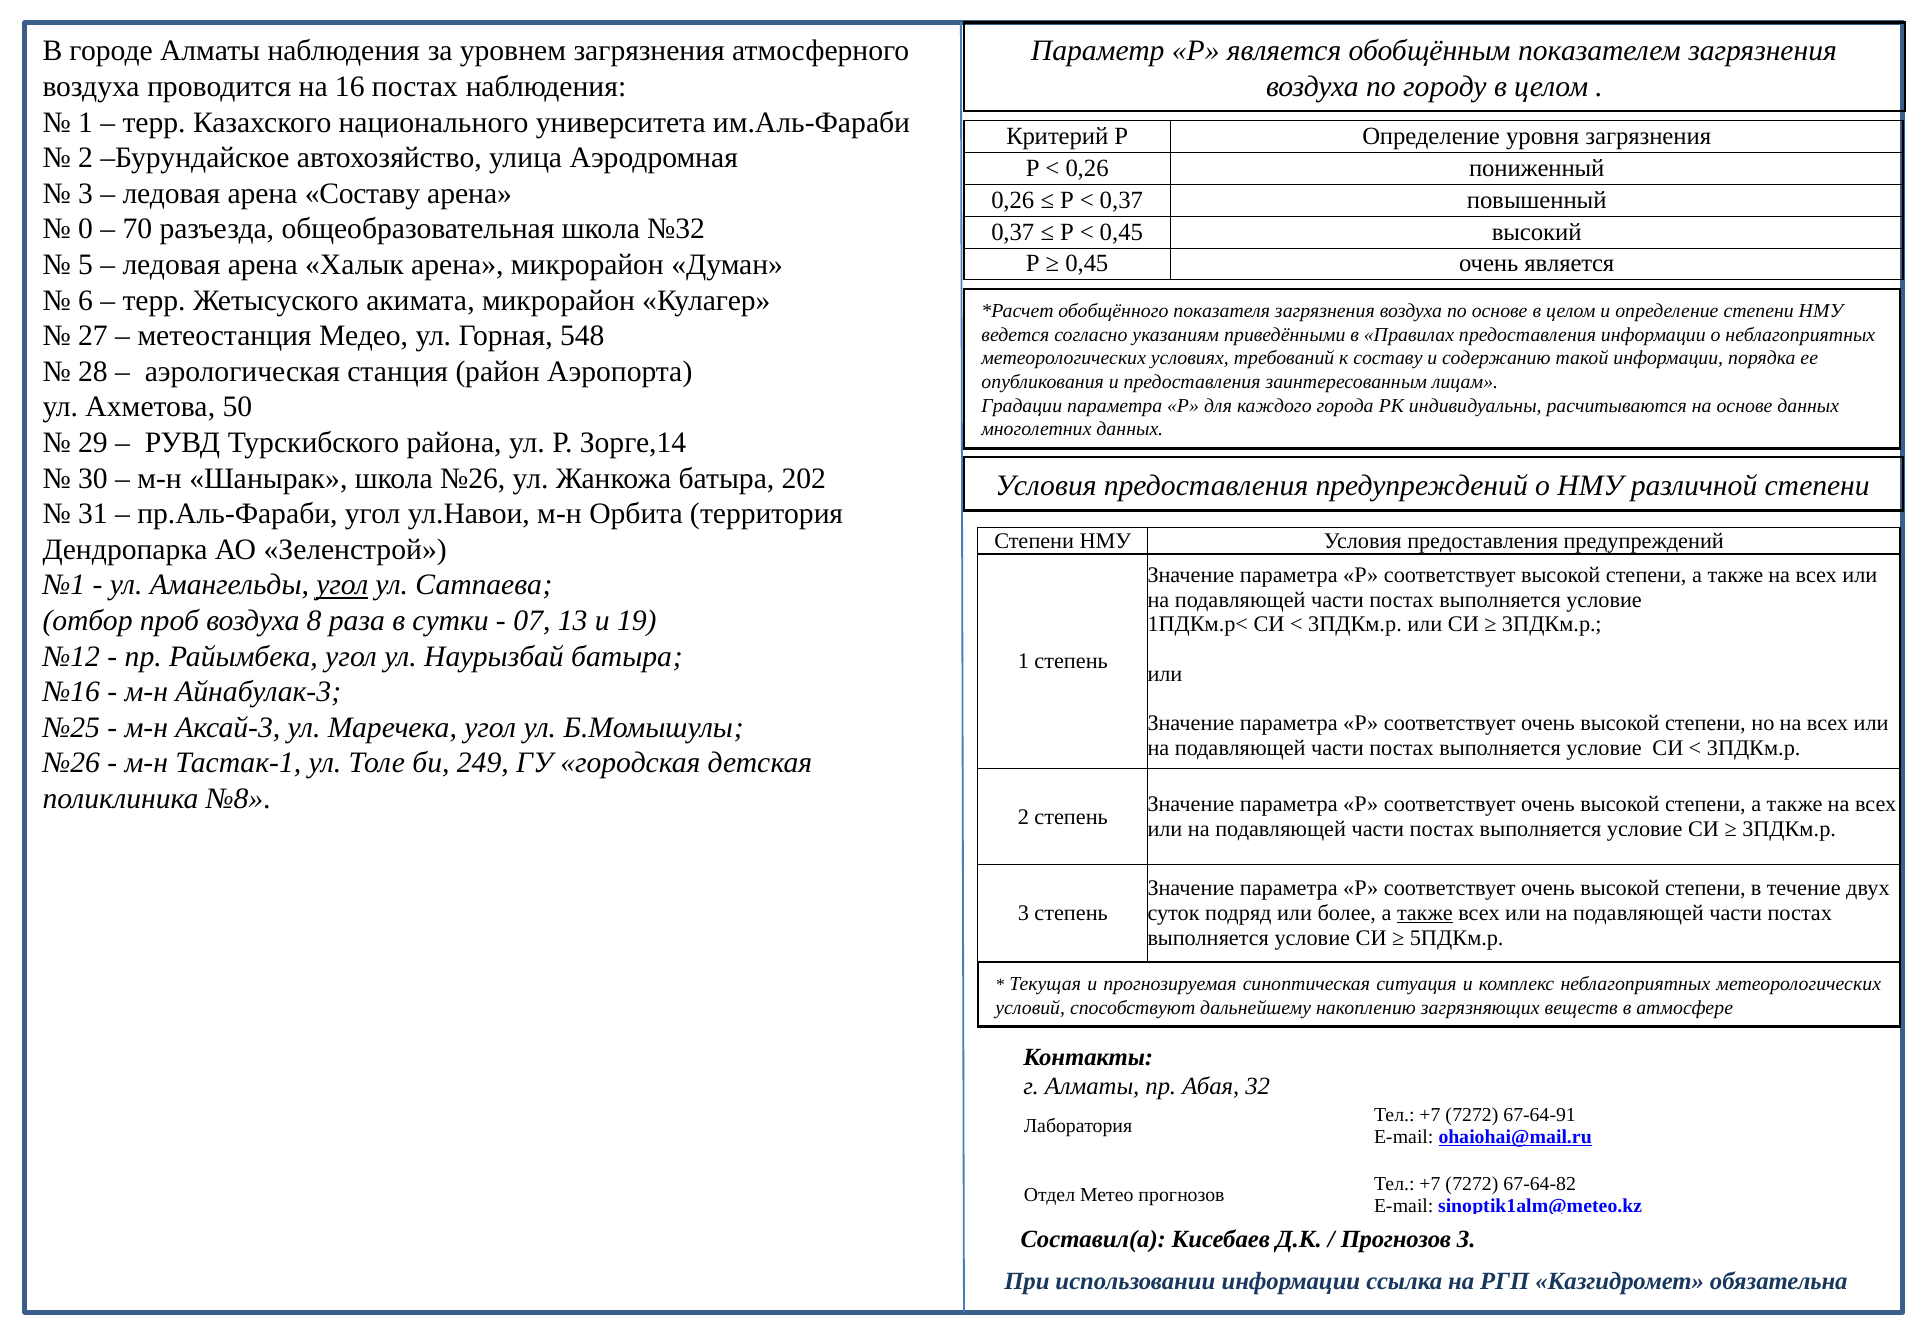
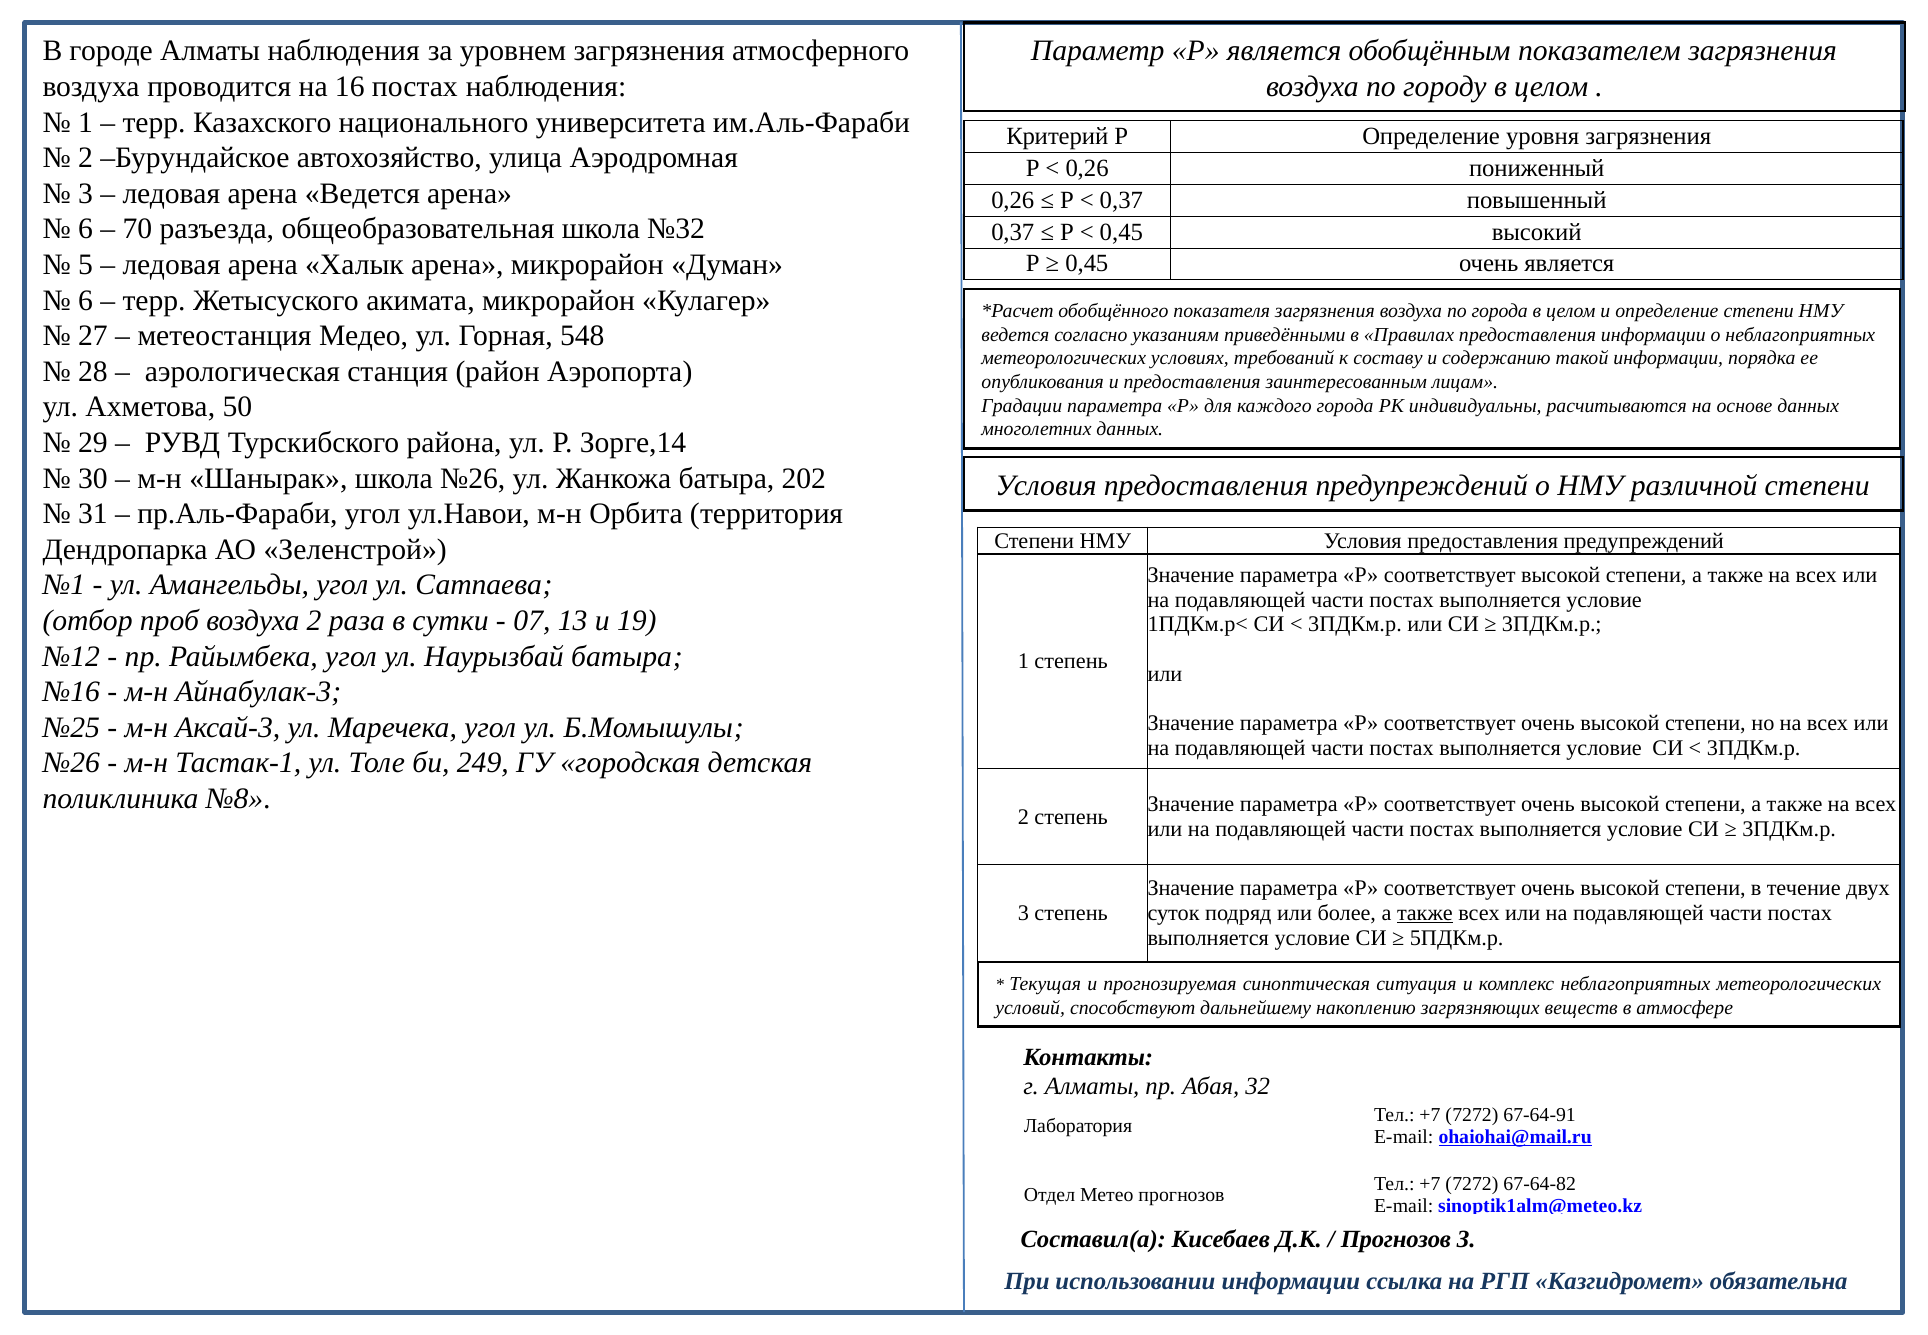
арена Составу: Составу -> Ведется (362, 193)
0: 0 -> 6 (86, 229)
по основе: основе -> города (1500, 311)
угол underline: present -> none (342, 585)
воздуха 8: 8 -> 2 (314, 621)
